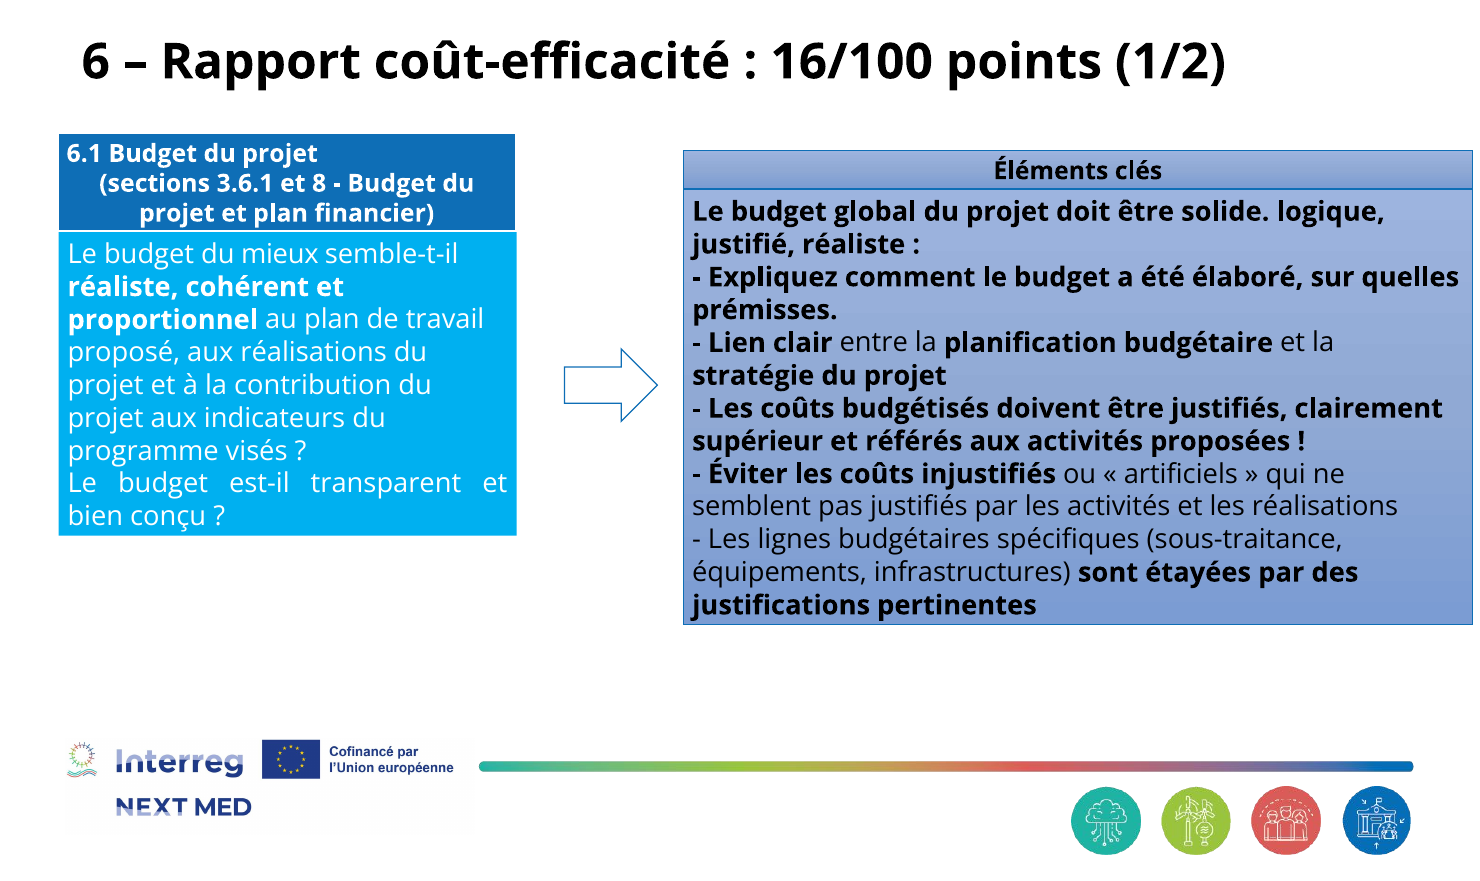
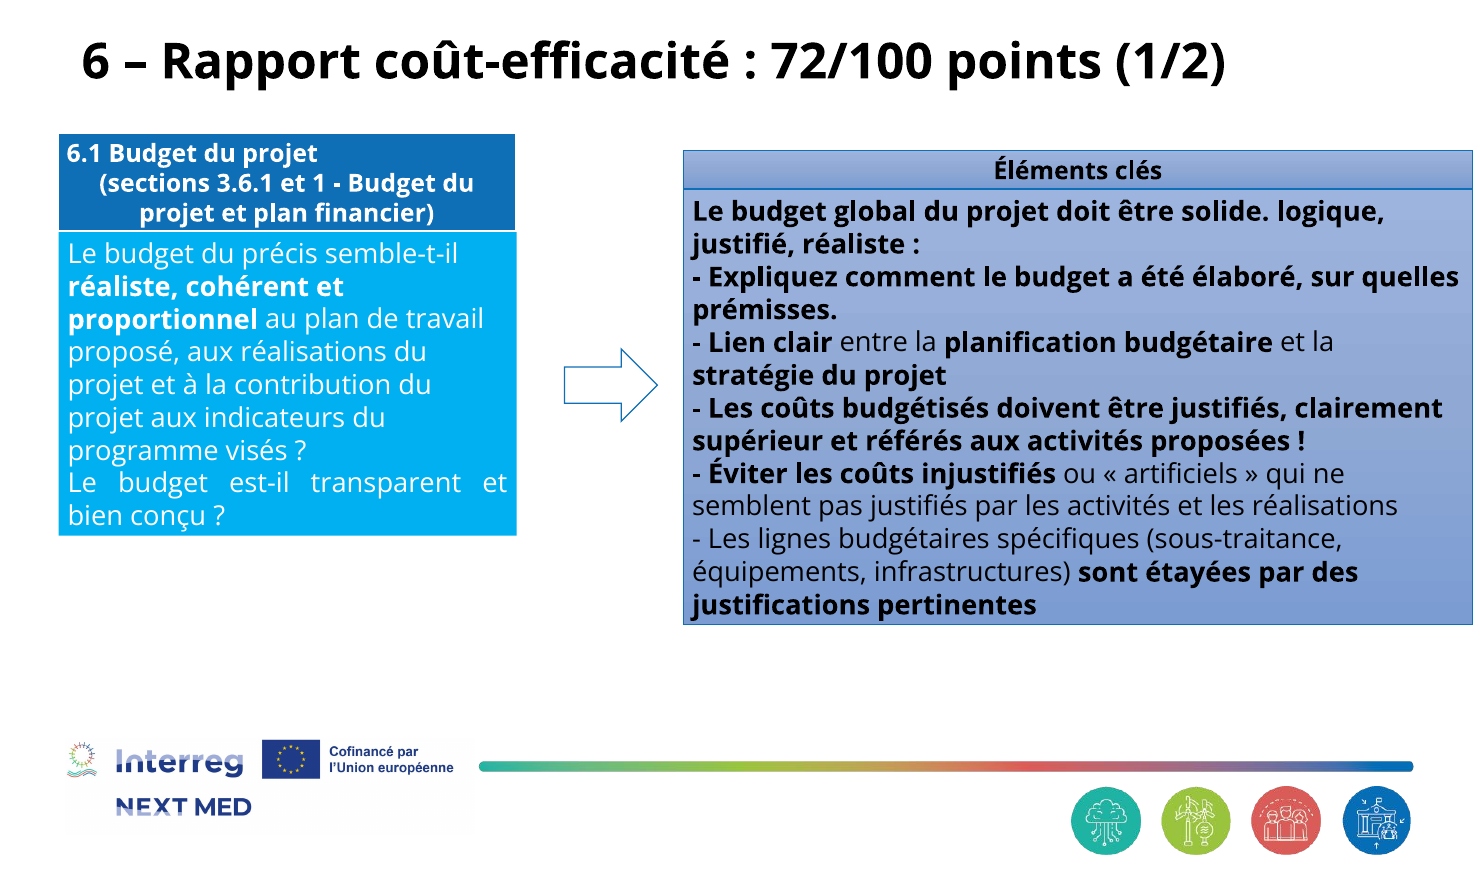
16/100: 16/100 -> 72/100 (852, 62)
8: 8 -> 1 (319, 183)
mieux: mieux -> précis (280, 254)
